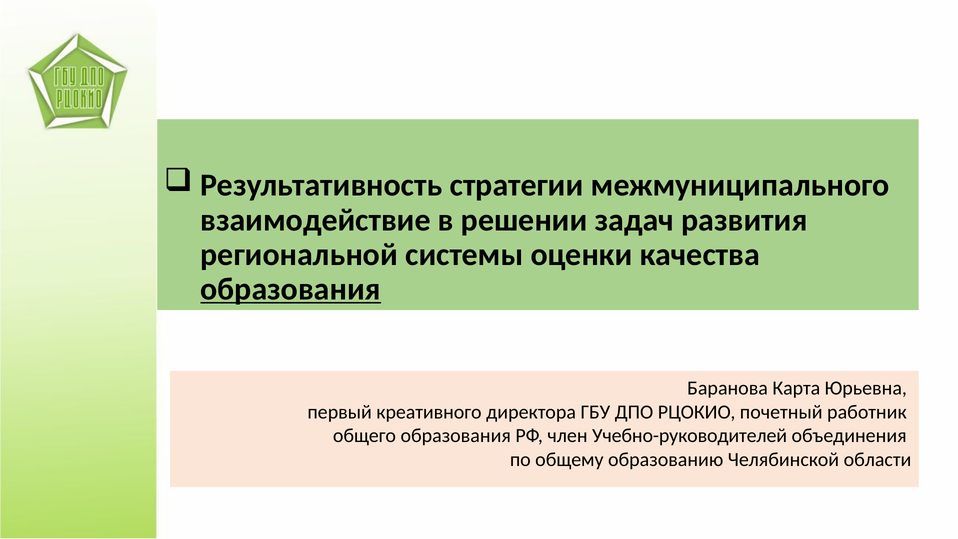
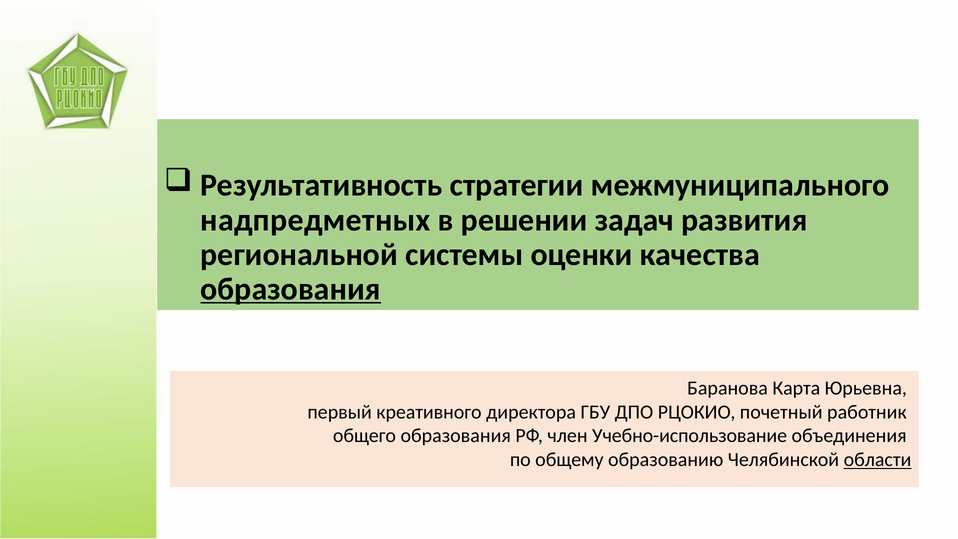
взаимодействие: взаимодействие -> надпредметных (315, 220)
Учебно-руководителей: Учебно-руководителей -> Учебно-использование (690, 436)
области underline: none -> present (878, 460)
